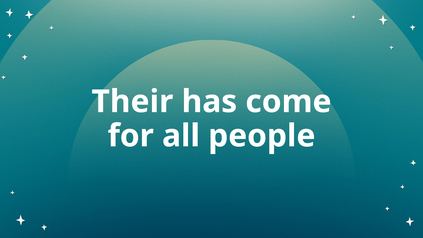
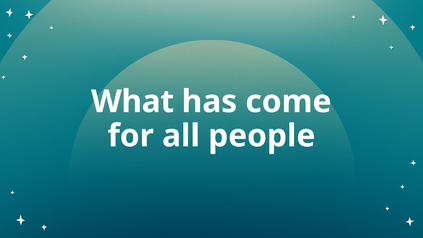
Their: Their -> What (133, 102)
